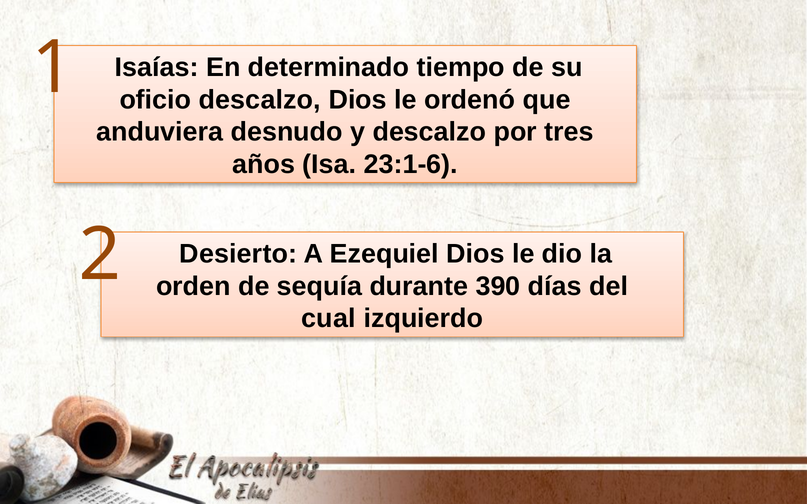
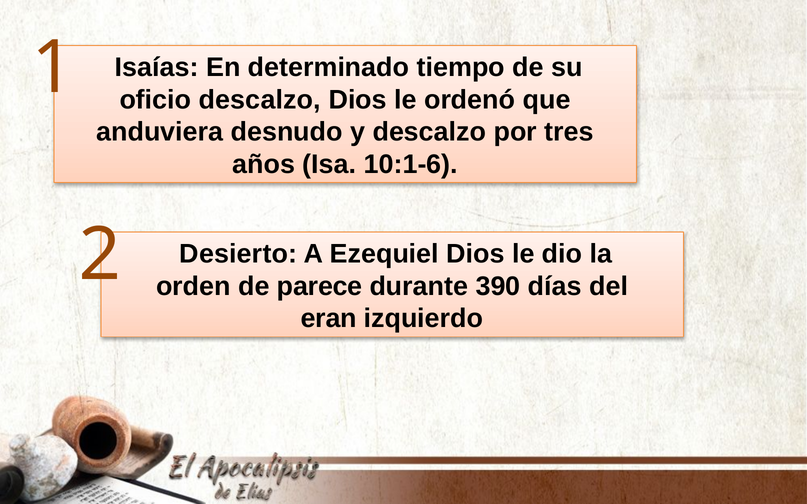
23:1-6: 23:1-6 -> 10:1-6 (411, 164)
sequía: sequía -> parece (320, 287)
cual: cual -> eran (329, 319)
